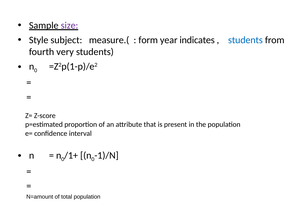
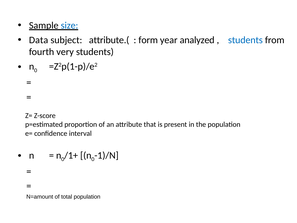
size colour: purple -> blue (69, 25)
Style: Style -> Data (39, 40)
measure.(: measure.( -> attribute.( (109, 40)
indicates: indicates -> analyzed (197, 40)
